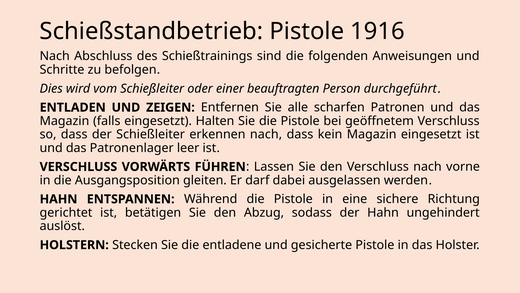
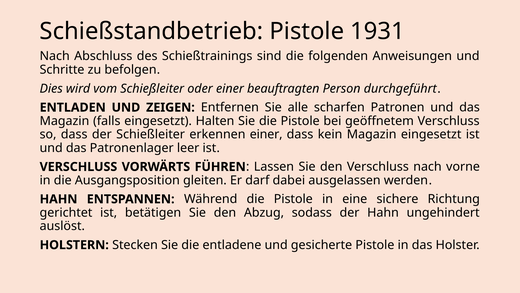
1916: 1916 -> 1931 (378, 31)
erkennen nach: nach -> einer (266, 134)
